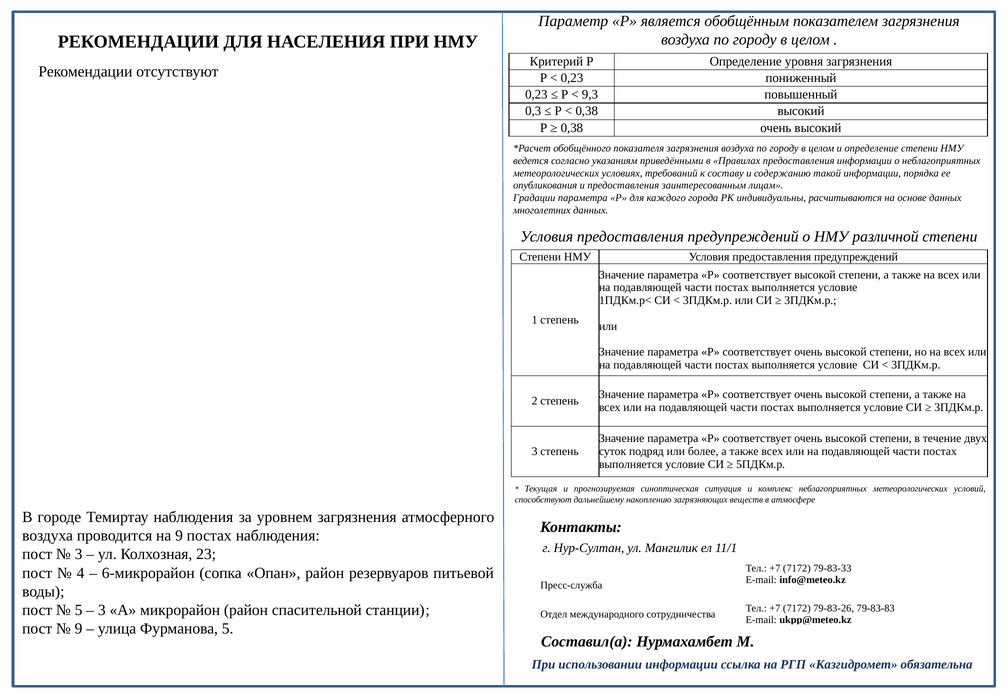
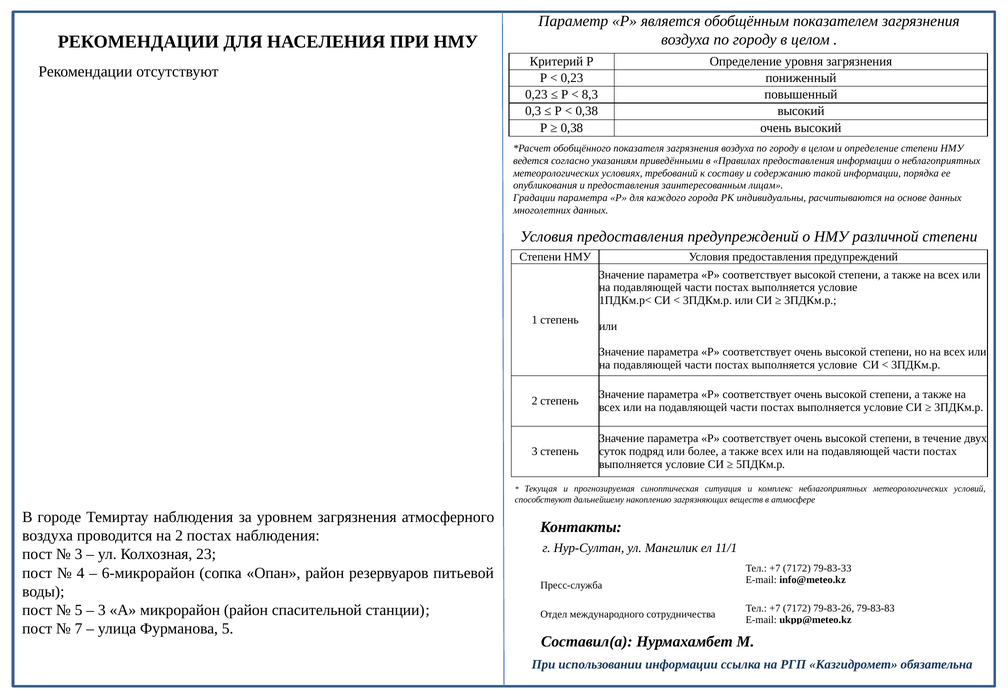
9,3: 9,3 -> 8,3 (590, 95)
на 9: 9 -> 2 (179, 536)
9: 9 -> 7 (79, 629)
